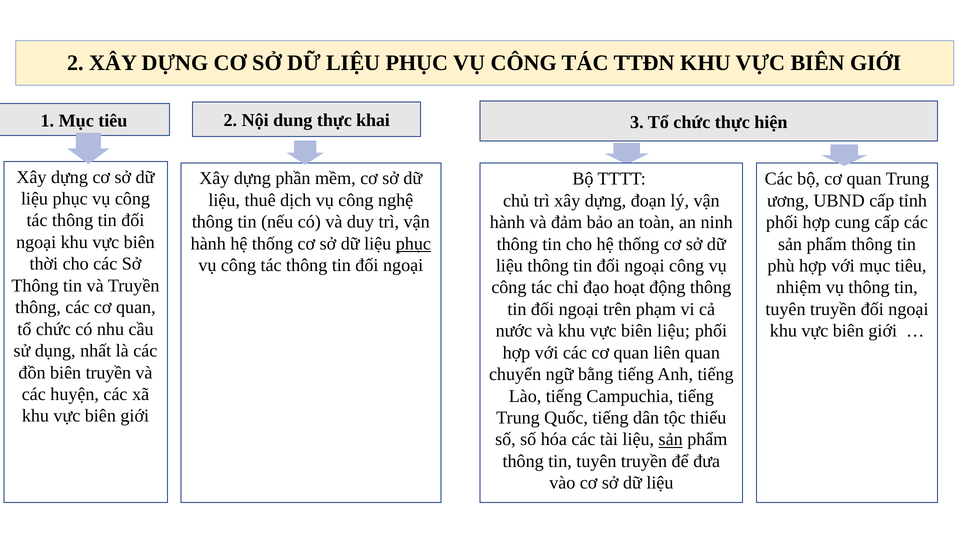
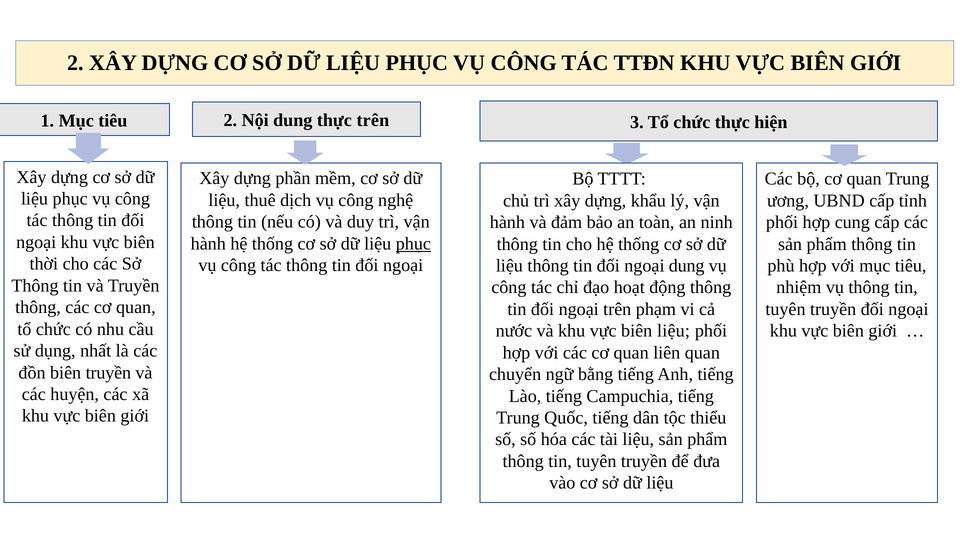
thực khai: khai -> trên (373, 120)
đoạn: đoạn -> khẩu (648, 201)
ngoại công: công -> dung (687, 266)
sản underline: present -> none (671, 439)
